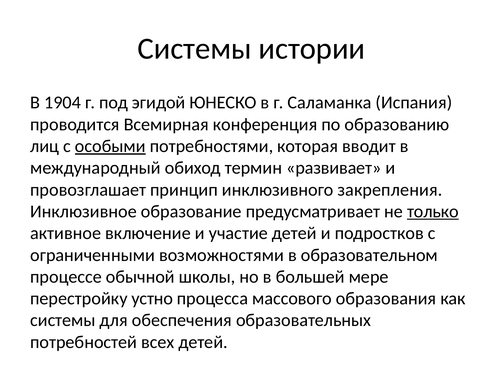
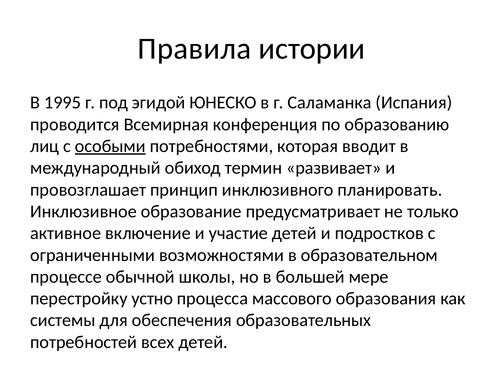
Системы: Системы -> Правила (194, 49)
1904: 1904 -> 1995 (63, 103)
закрепления: закрепления -> планировать (390, 190)
только underline: present -> none (433, 212)
